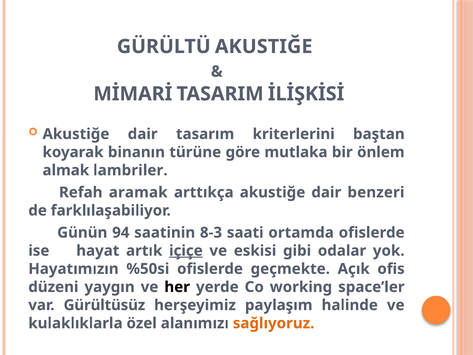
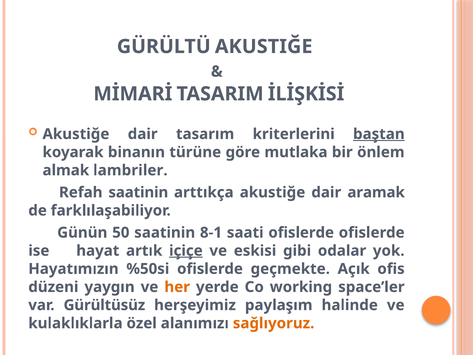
baştan underline: none -> present (379, 134)
Refah aramak: aramak -> saatinin (138, 192)
benzeri: benzeri -> aramak (376, 192)
94: 94 -> 50 (121, 232)
8-3: 8-3 -> 8-1 (211, 232)
saati ortamda: ortamda -> ofislerde (301, 232)
her colour: black -> orange (177, 287)
